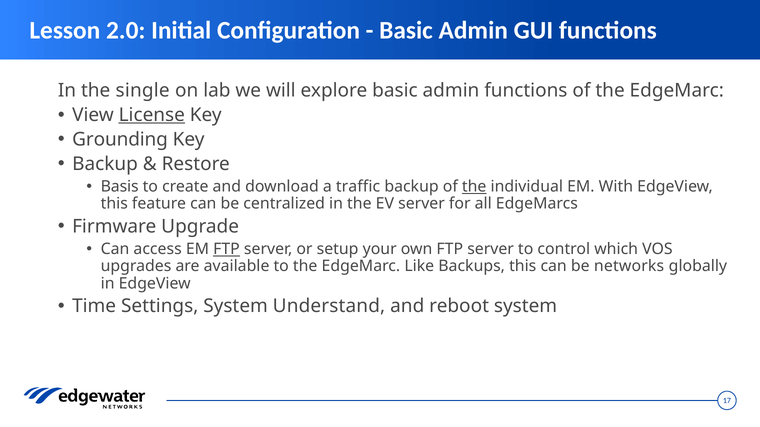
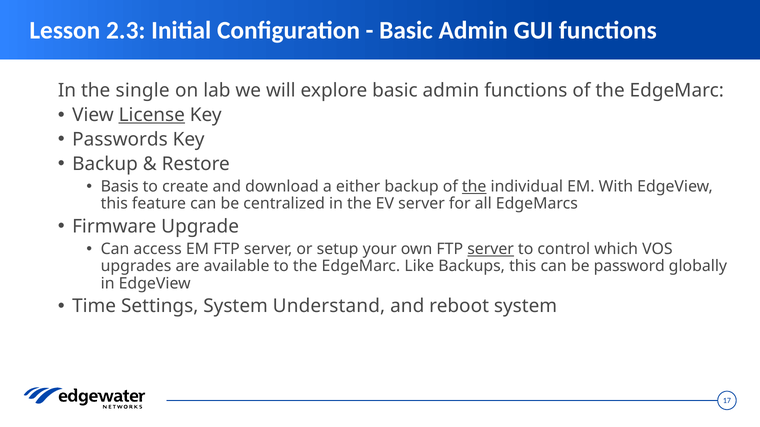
2.0: 2.0 -> 2.3 (126, 30)
Grounding: Grounding -> Passwords (120, 140)
traffic: traffic -> either (358, 187)
FTP underline: present -> none (227, 249)
server underline: none -> present (491, 249)
networks: networks -> password (629, 267)
